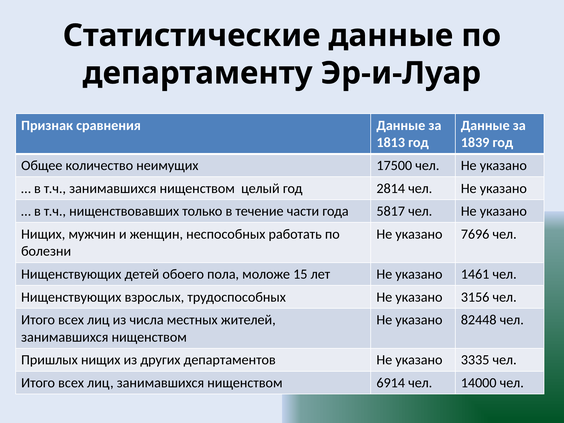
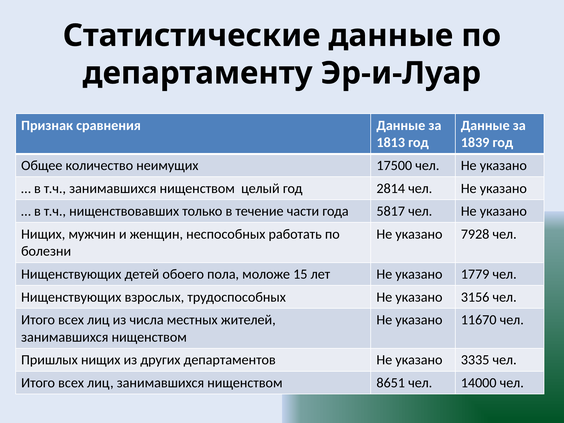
7696: 7696 -> 7928 (475, 234)
1461: 1461 -> 1779 (475, 274)
82448: 82448 -> 11670 (479, 320)
6914: 6914 -> 8651 (391, 383)
